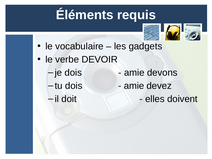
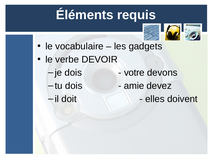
amie: amie -> votre (134, 73)
